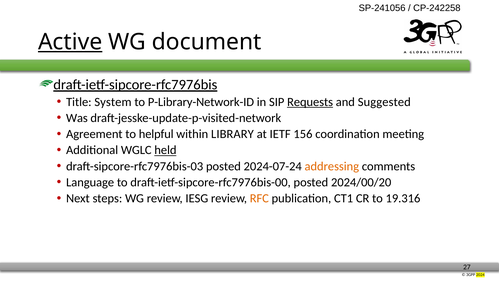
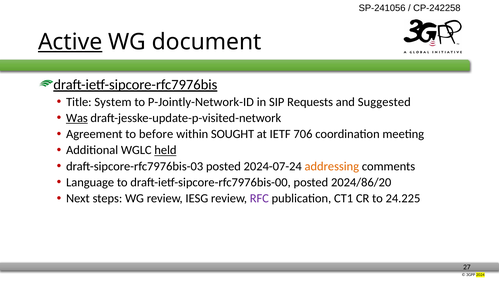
P-Library-Network-ID: P-Library-Network-ID -> P-Jointly-Network-ID (201, 102)
Requests underline: present -> none (310, 102)
Was underline: none -> present (77, 118)
helpful: helpful -> before (156, 134)
LIBRARY: LIBRARY -> SOUGHT (233, 134)
156: 156 -> 706 (303, 134)
2024/00/20: 2024/00/20 -> 2024/86/20 (361, 182)
RFC colour: orange -> purple (259, 198)
19.316: 19.316 -> 24.225 (403, 198)
